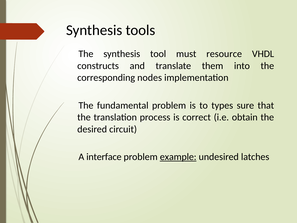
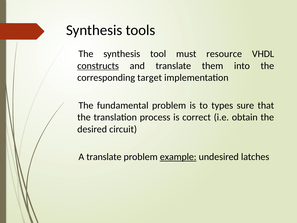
constructs underline: none -> present (98, 66)
nodes: nodes -> target (150, 78)
interface: interface -> translate (104, 157)
